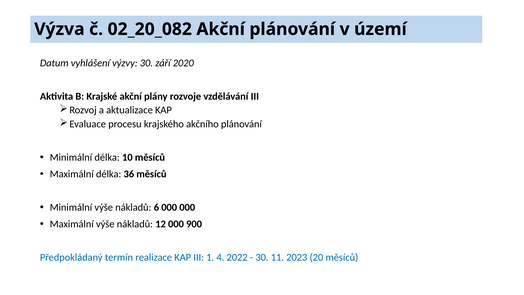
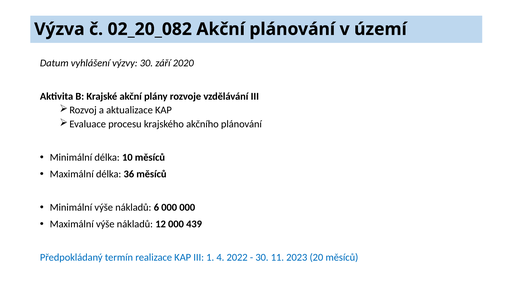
900: 900 -> 439 (194, 224)
